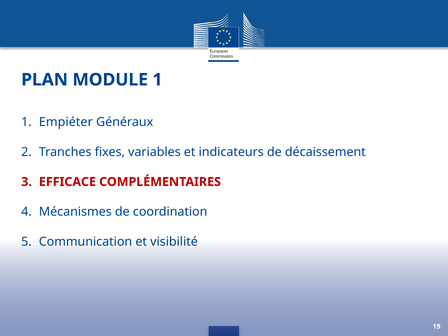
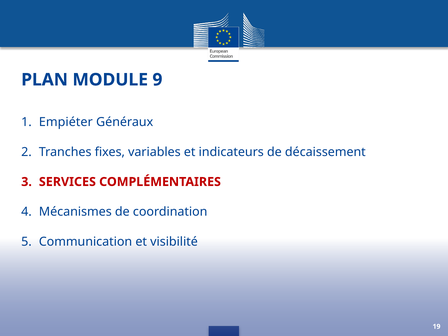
MODULE 1: 1 -> 9 (157, 80)
EFFICACE: EFFICACE -> SERVICES (67, 182)
